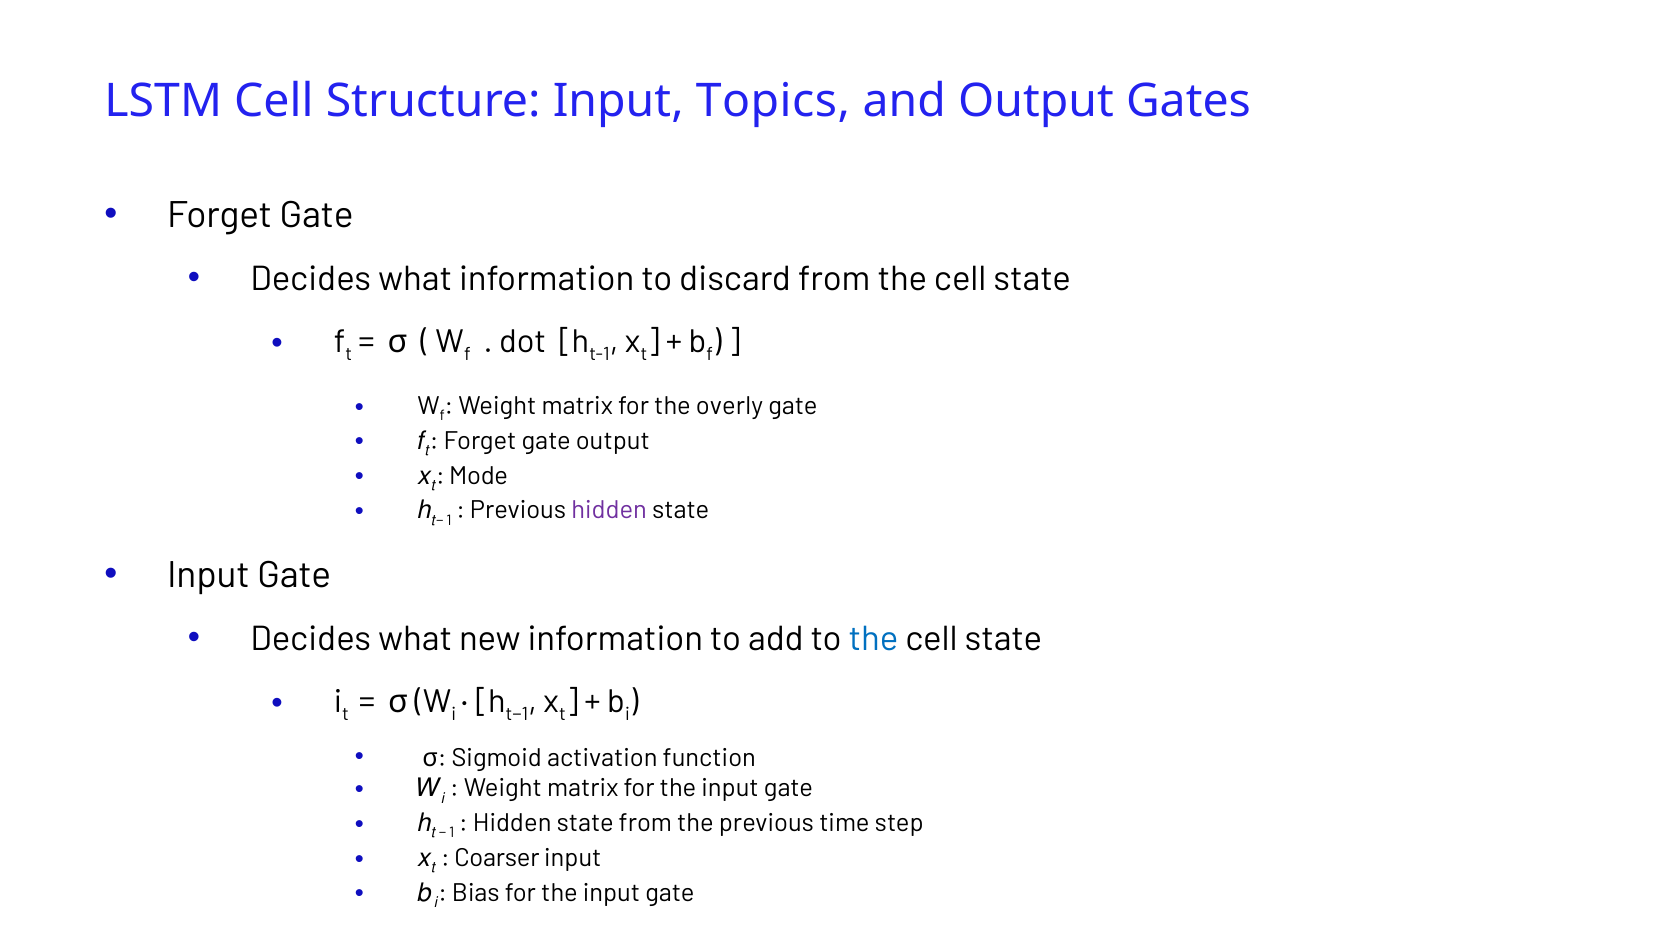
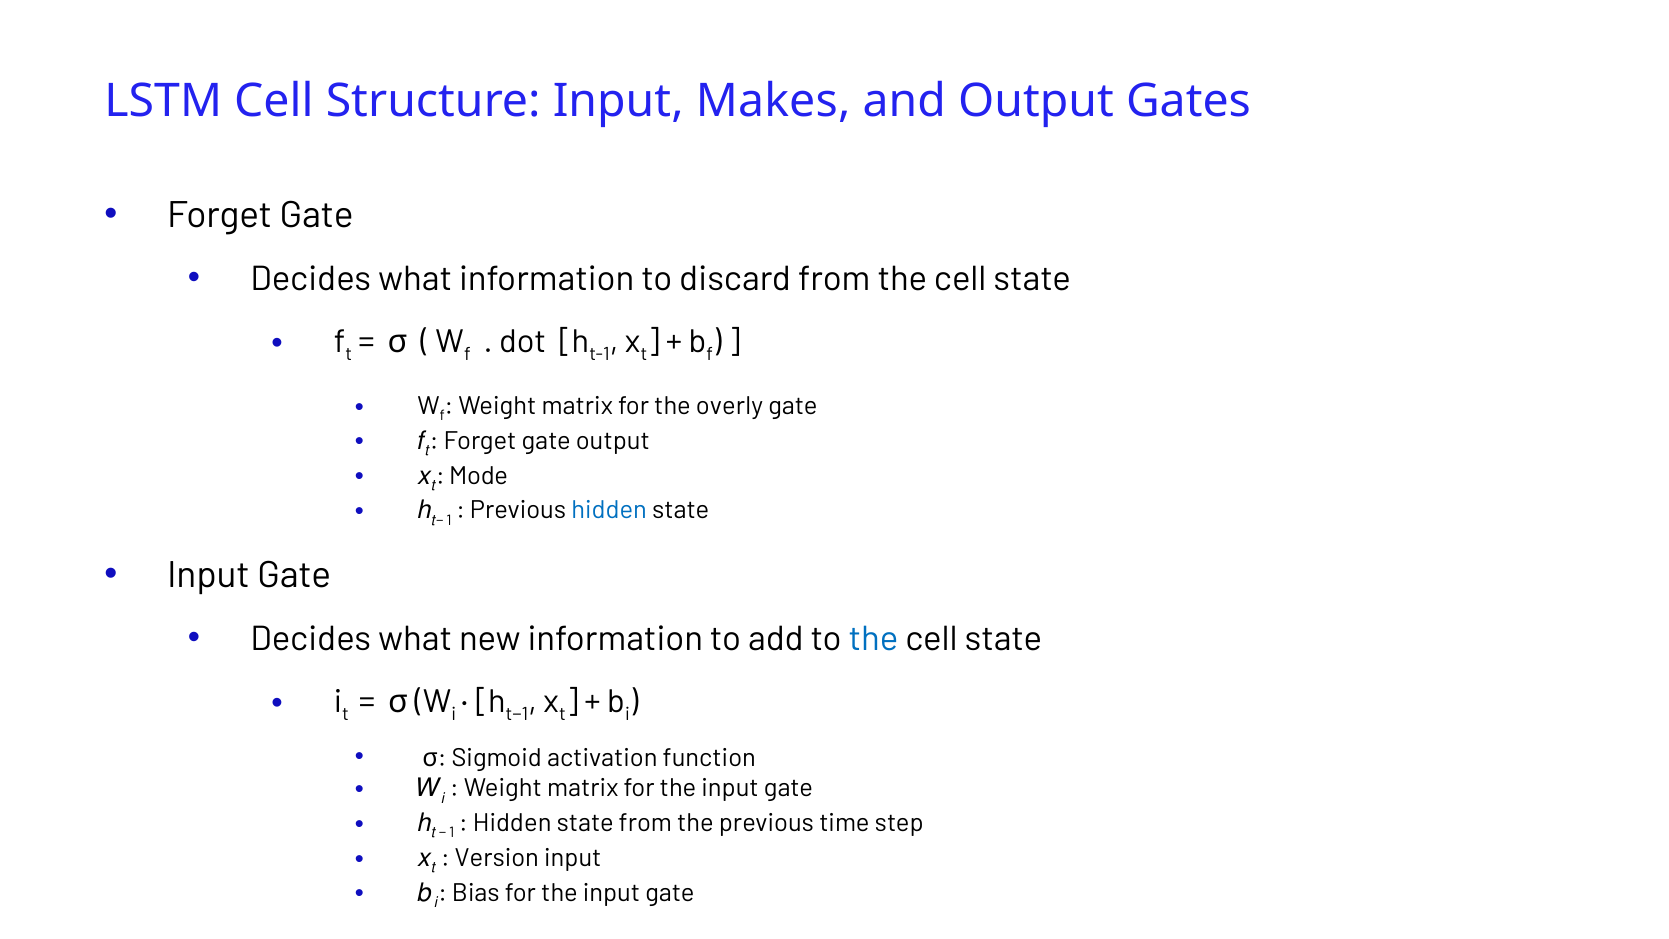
Topics: Topics -> Makes (773, 101)
hidden colour: purple -> blue (609, 510)
Coarser: Coarser -> Version (497, 858)
